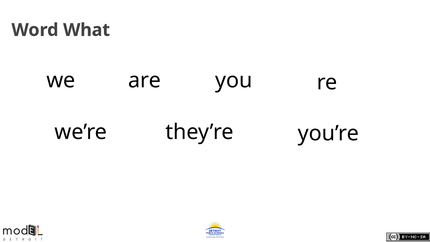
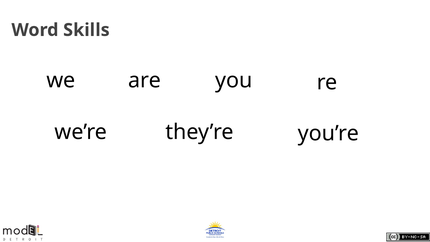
What: What -> Skills (86, 30)
